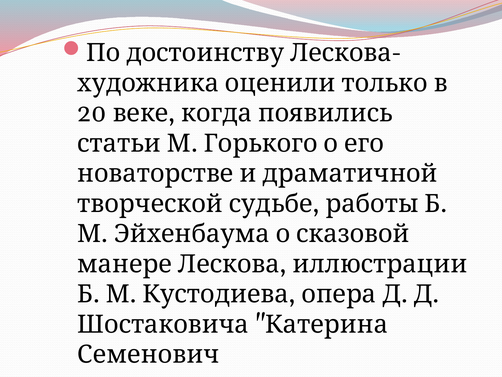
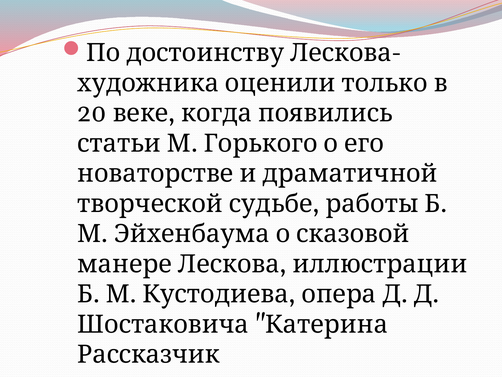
Семенович: Семенович -> Рассказчик (148, 354)
